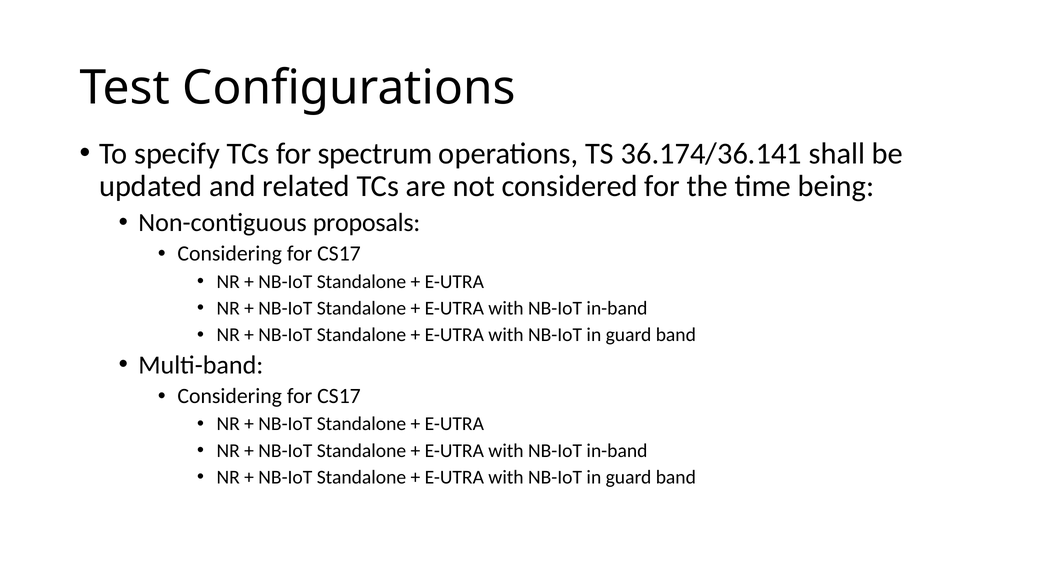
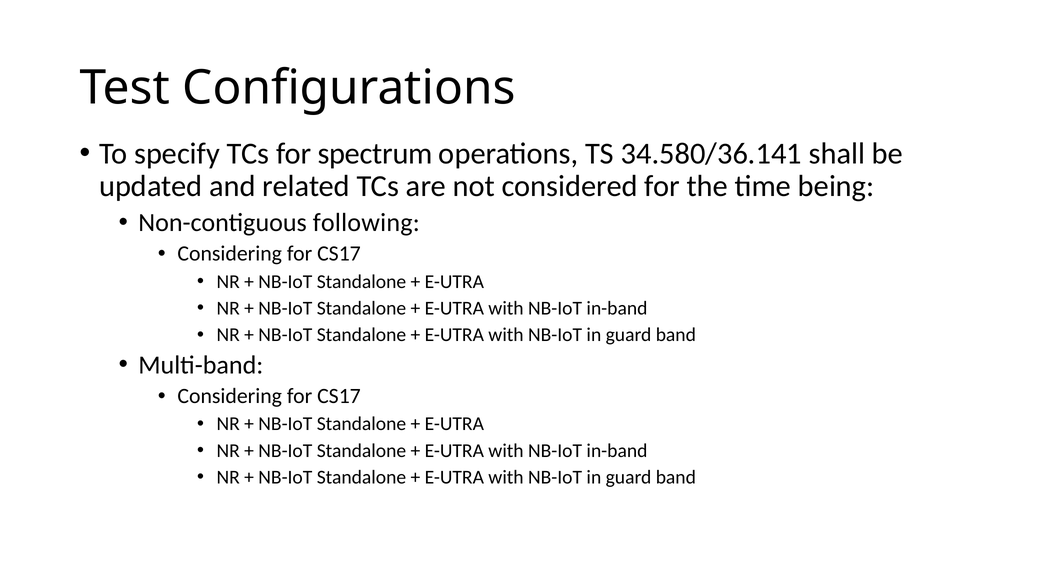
36.174/36.141: 36.174/36.141 -> 34.580/36.141 (711, 153)
proposals: proposals -> following (366, 222)
